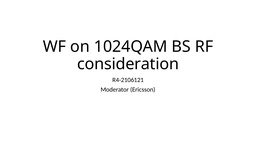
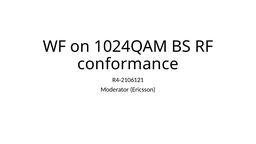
consideration: consideration -> conformance (128, 64)
